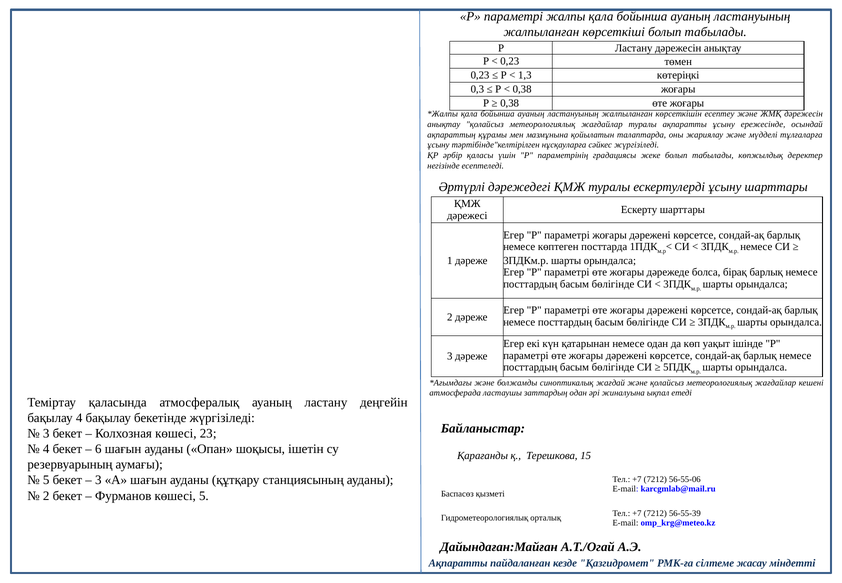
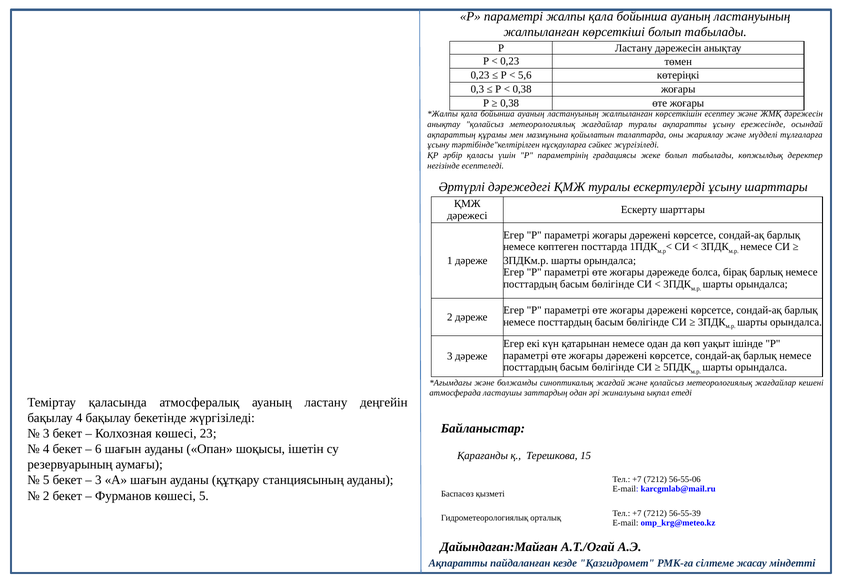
1,3: 1,3 -> 5,6 (525, 75)
